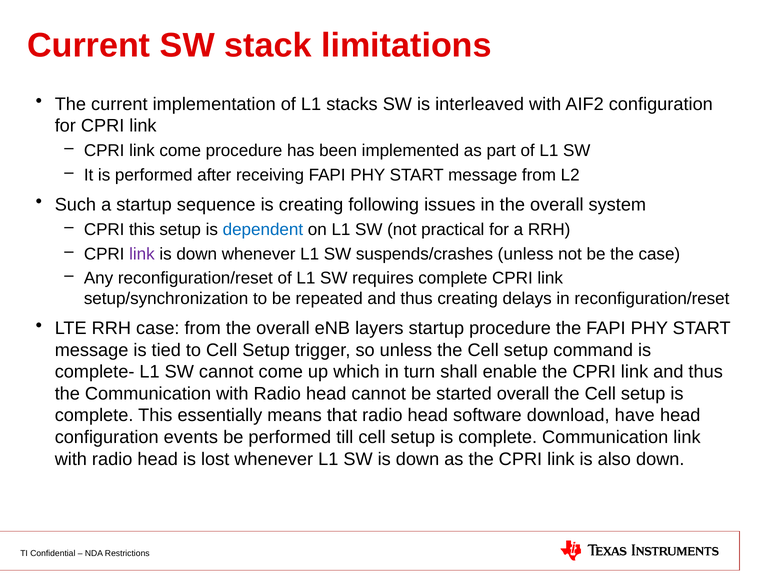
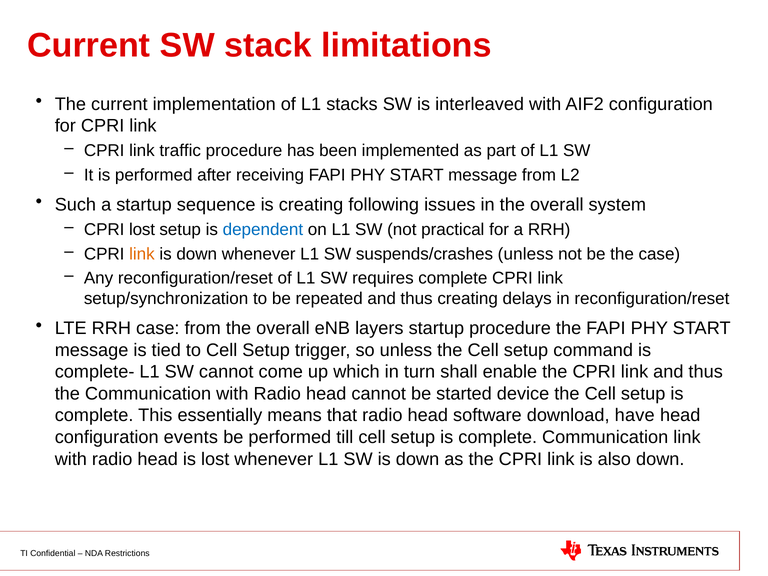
link come: come -> traffic (180, 151)
CPRI this: this -> lost (142, 230)
link colour: purple -> orange (142, 254)
started overall: overall -> device (523, 394)
